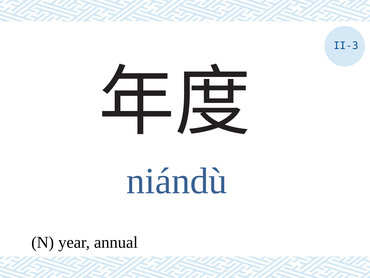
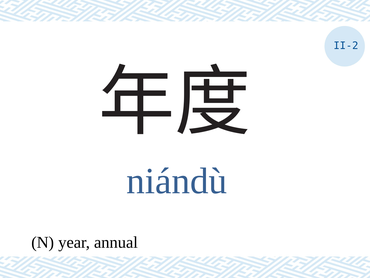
II-3: II-3 -> II-2 (346, 46)
